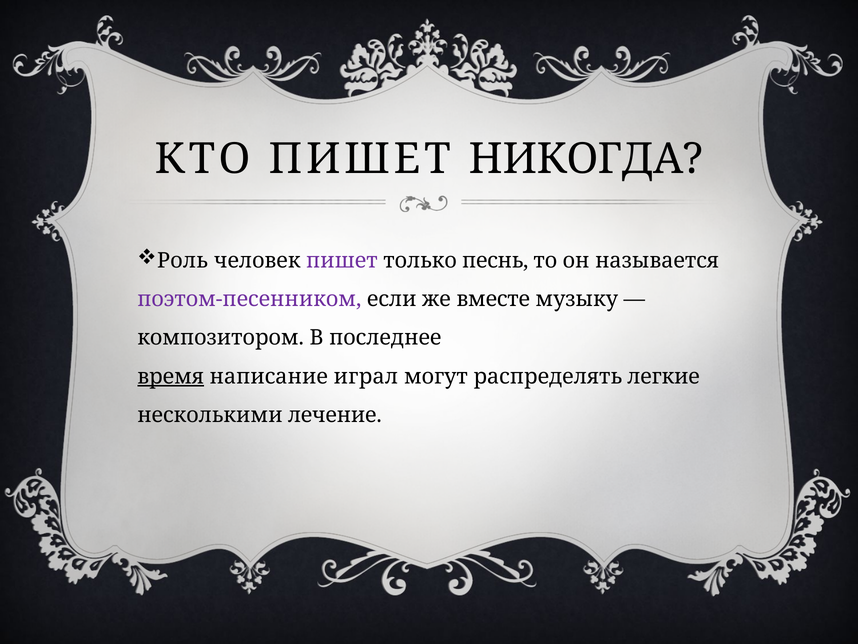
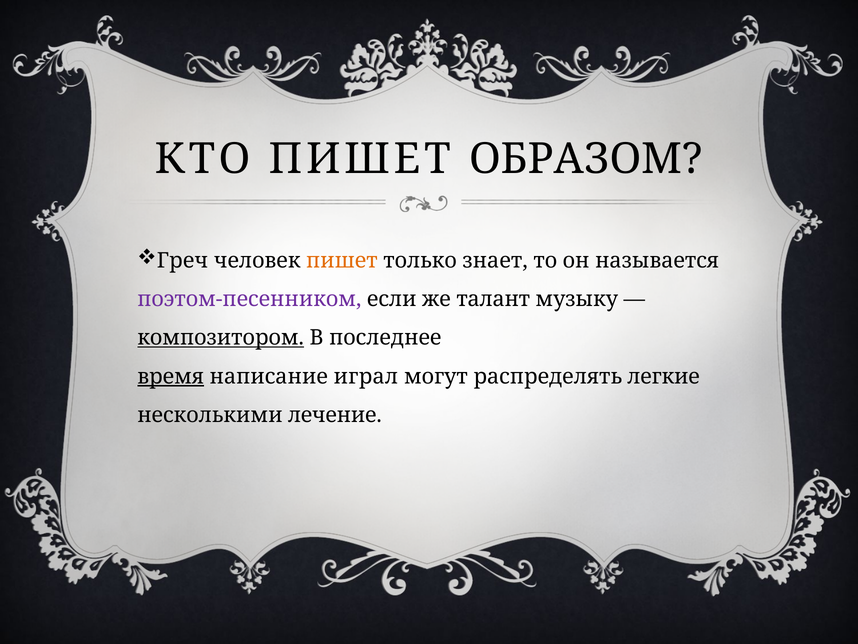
НИКОГДА: НИКОГДА -> ОБРАЗОМ (586, 159)
Роль: Роль -> Греч (182, 260)
пишет colour: purple -> orange (342, 260)
песнь: песнь -> знает (495, 260)
вместе: вместе -> талант (493, 299)
композитором underline: none -> present (221, 338)
